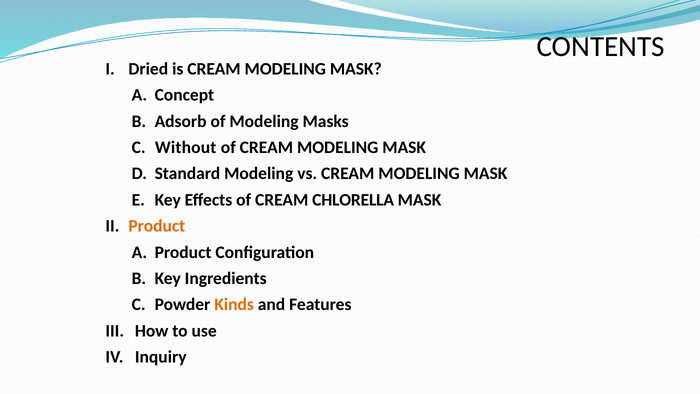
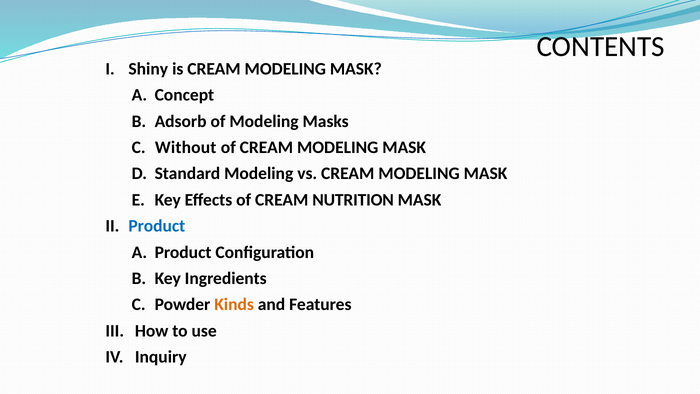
Dried: Dried -> Shiny (148, 69)
CHLORELLA: CHLORELLA -> NUTRITION (353, 200)
Product colour: orange -> blue (157, 226)
